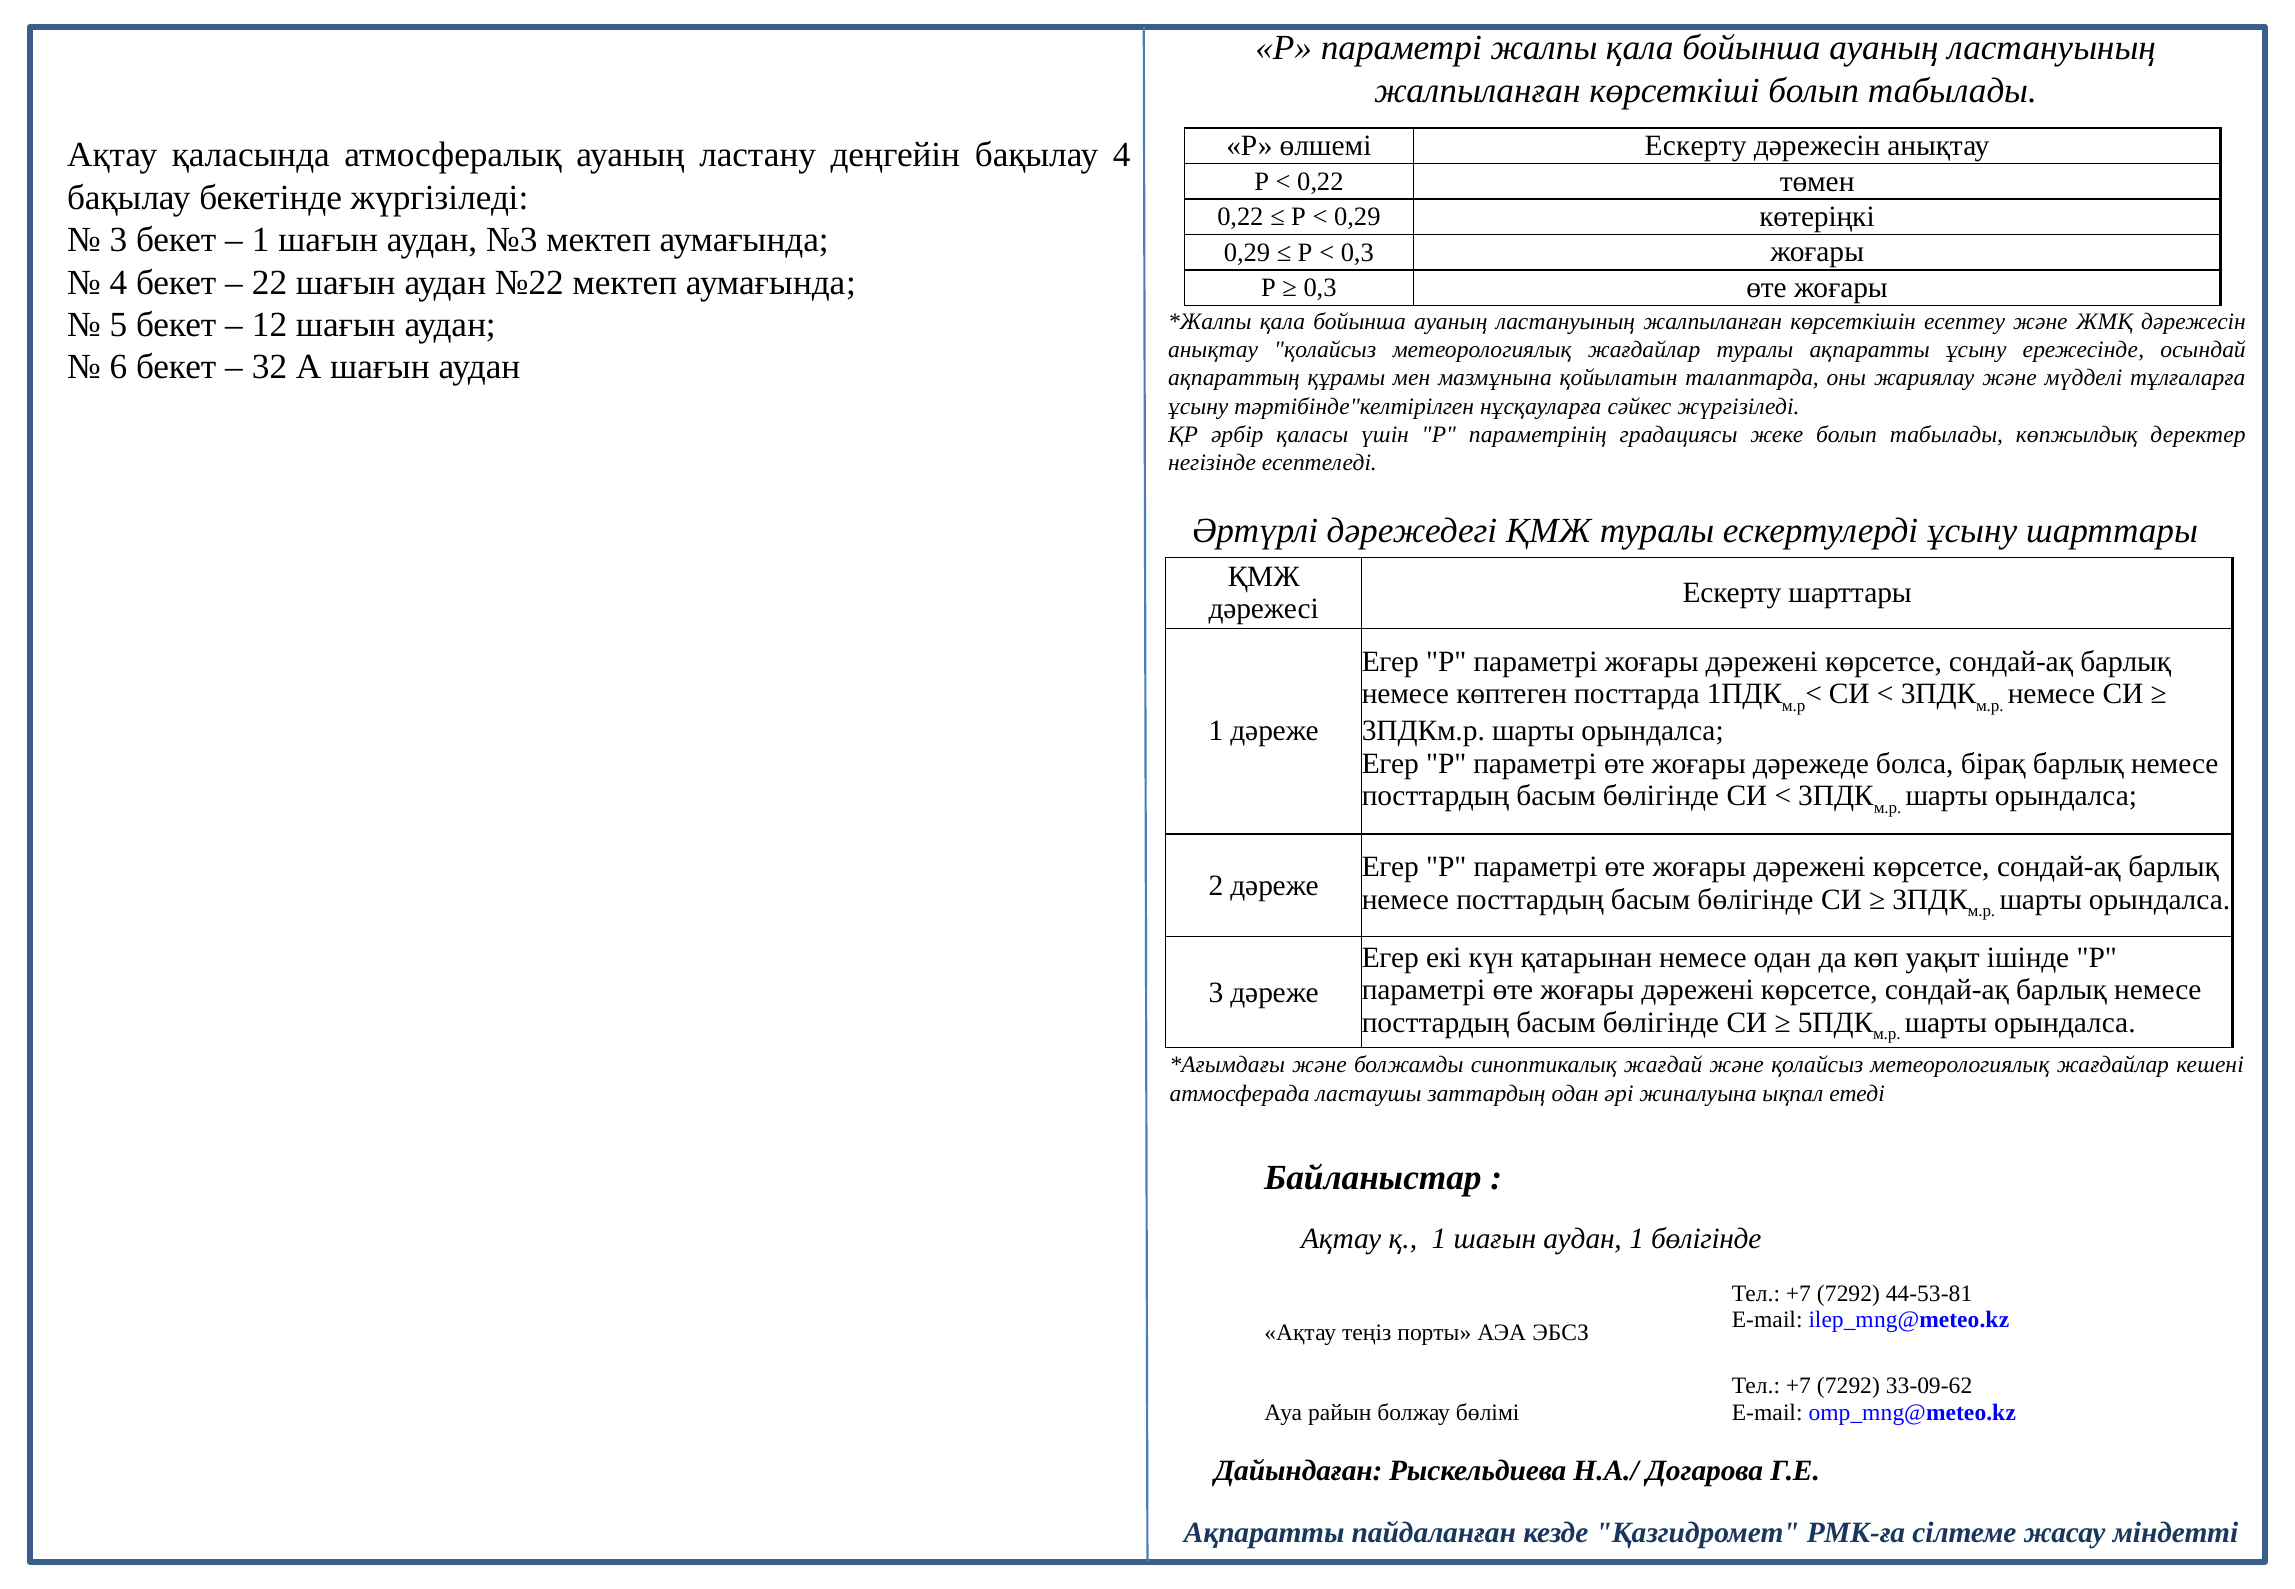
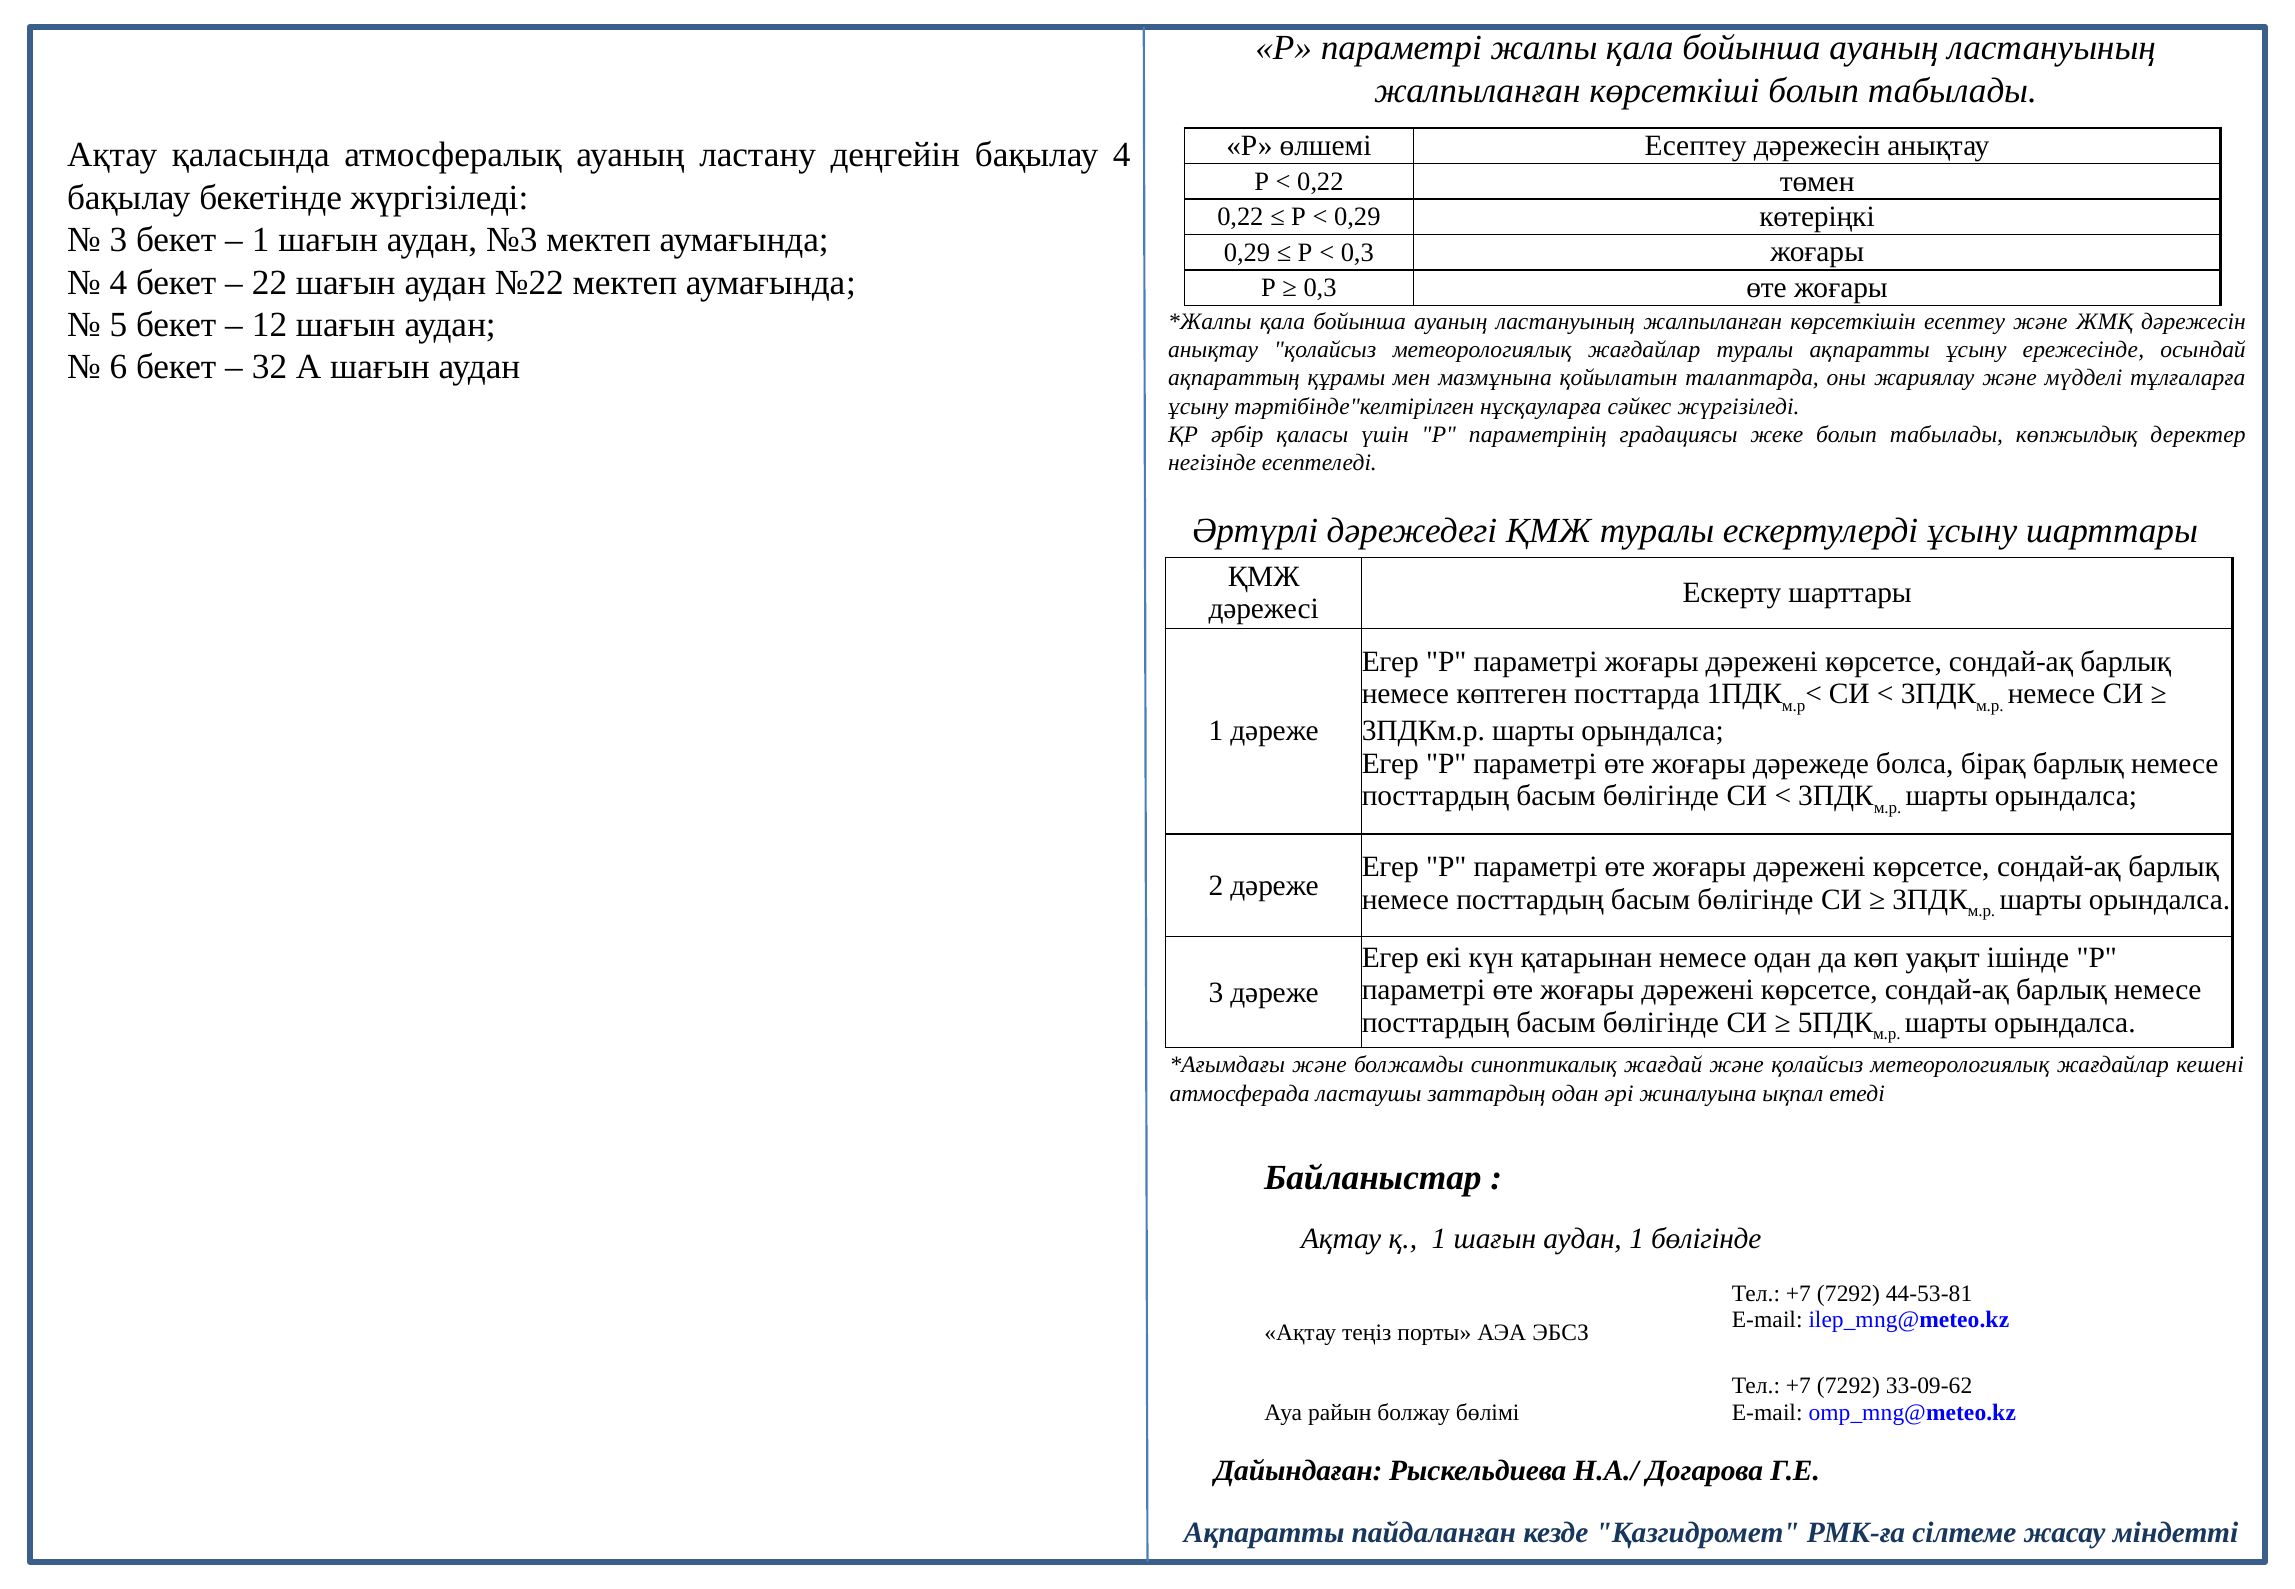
өлшемі Ескерту: Ескерту -> Есептеу (1696, 146)
